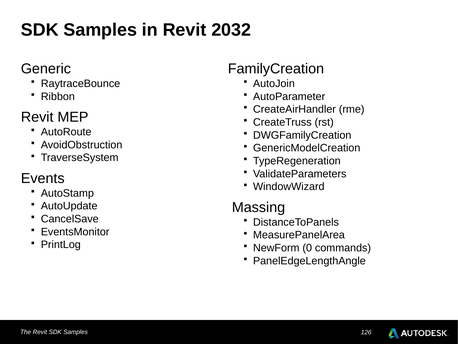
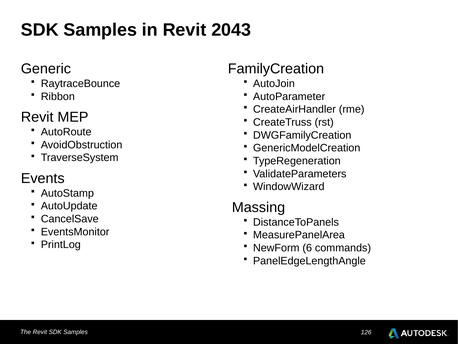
2032: 2032 -> 2043 (231, 30)
0: 0 -> 6 (307, 248)
